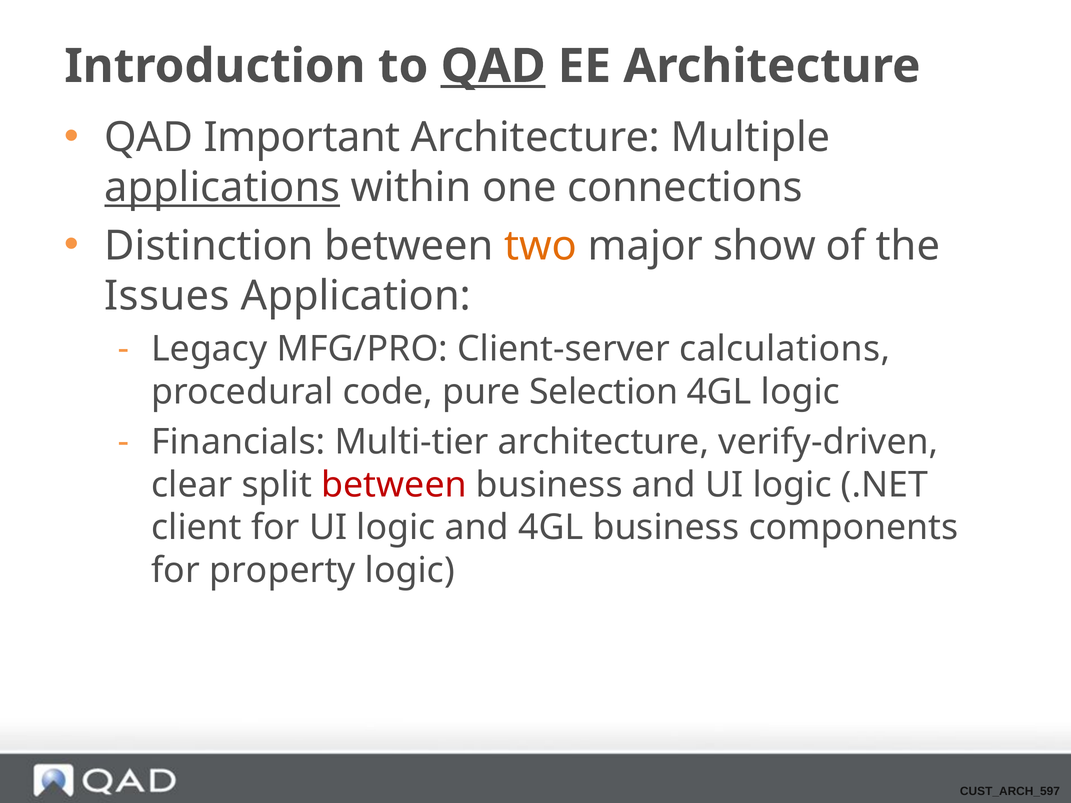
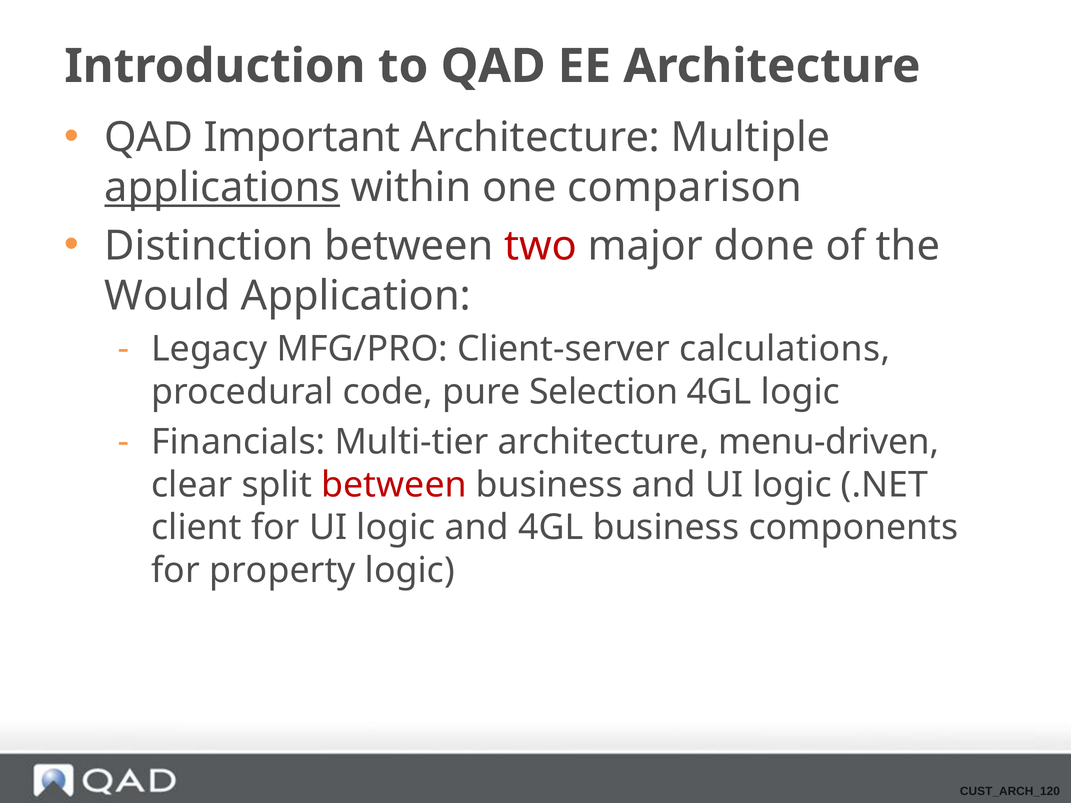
QAD underline: present -> none (493, 66)
connections: connections -> comparison (685, 188)
two colour: orange -> red (541, 246)
show: show -> done (764, 246)
Issues: Issues -> Would (167, 296)
verify-driven: verify-driven -> menu-driven (829, 442)
CUST_ARCH_597: CUST_ARCH_597 -> CUST_ARCH_120 (1010, 792)
